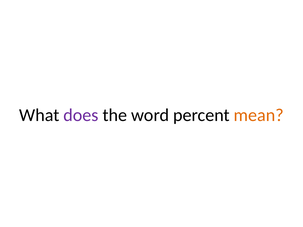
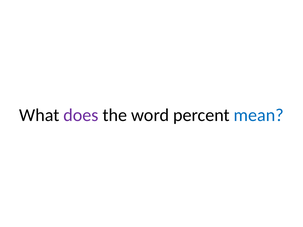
mean colour: orange -> blue (259, 115)
